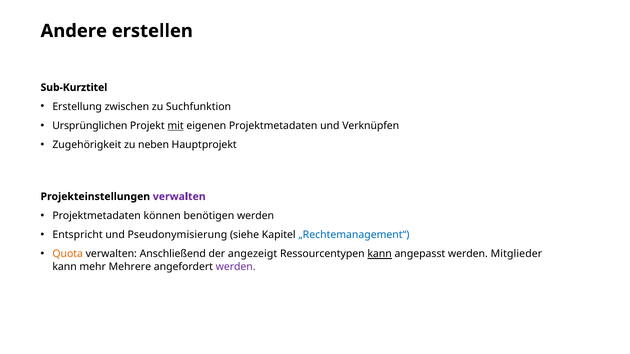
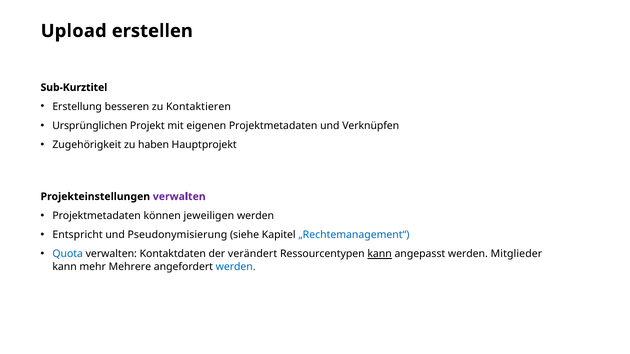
Andere: Andere -> Upload (74, 31)
zwischen: zwischen -> besseren (127, 107)
Suchfunktion: Suchfunktion -> Kontaktieren (198, 107)
mit underline: present -> none (176, 126)
neben: neben -> haben (154, 145)
benötigen: benötigen -> jeweiligen (209, 216)
Quota colour: orange -> blue (68, 254)
Anschließend: Anschließend -> Kontaktdaten (173, 254)
angezeigt: angezeigt -> verändert (253, 254)
werden colour: purple -> blue (236, 267)
